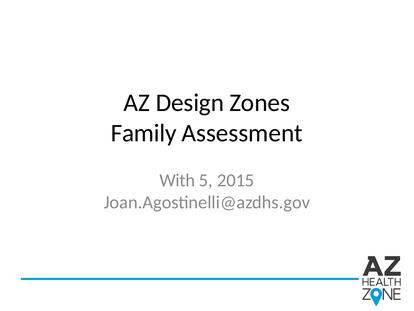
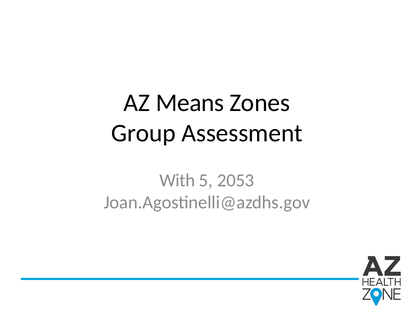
Design: Design -> Means (190, 103)
Family: Family -> Group (143, 133)
2015: 2015 -> 2053 (236, 180)
